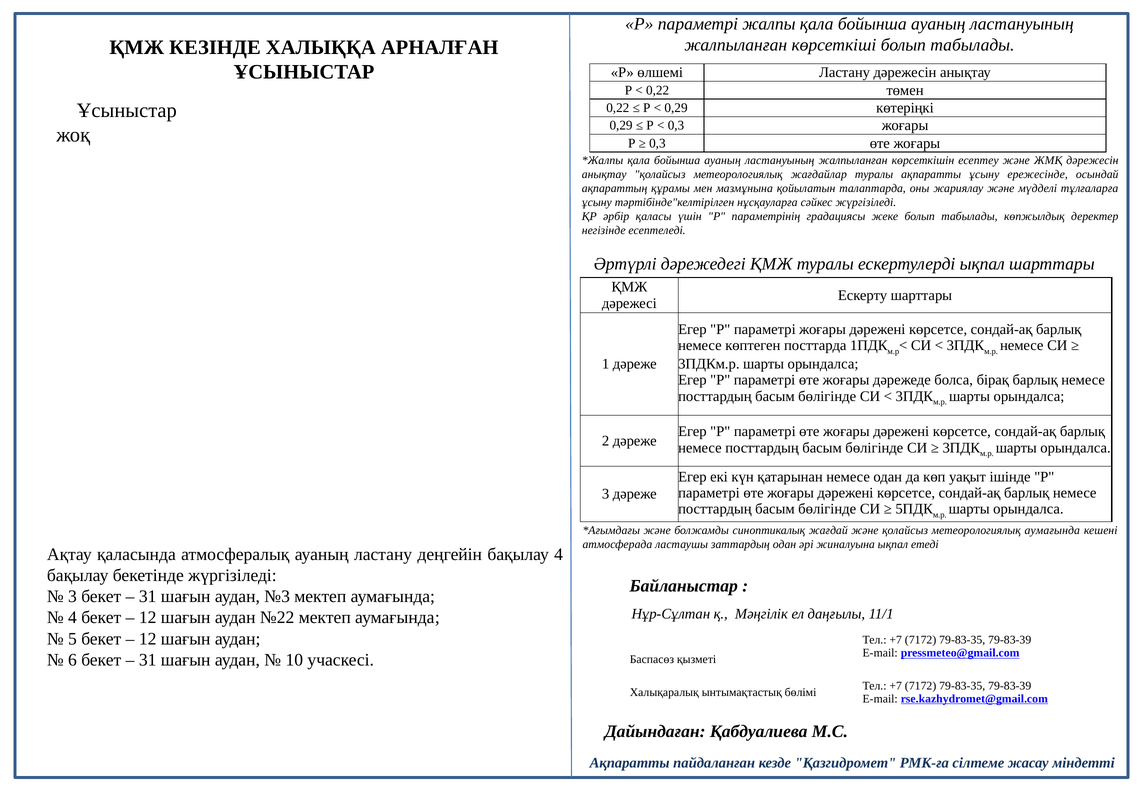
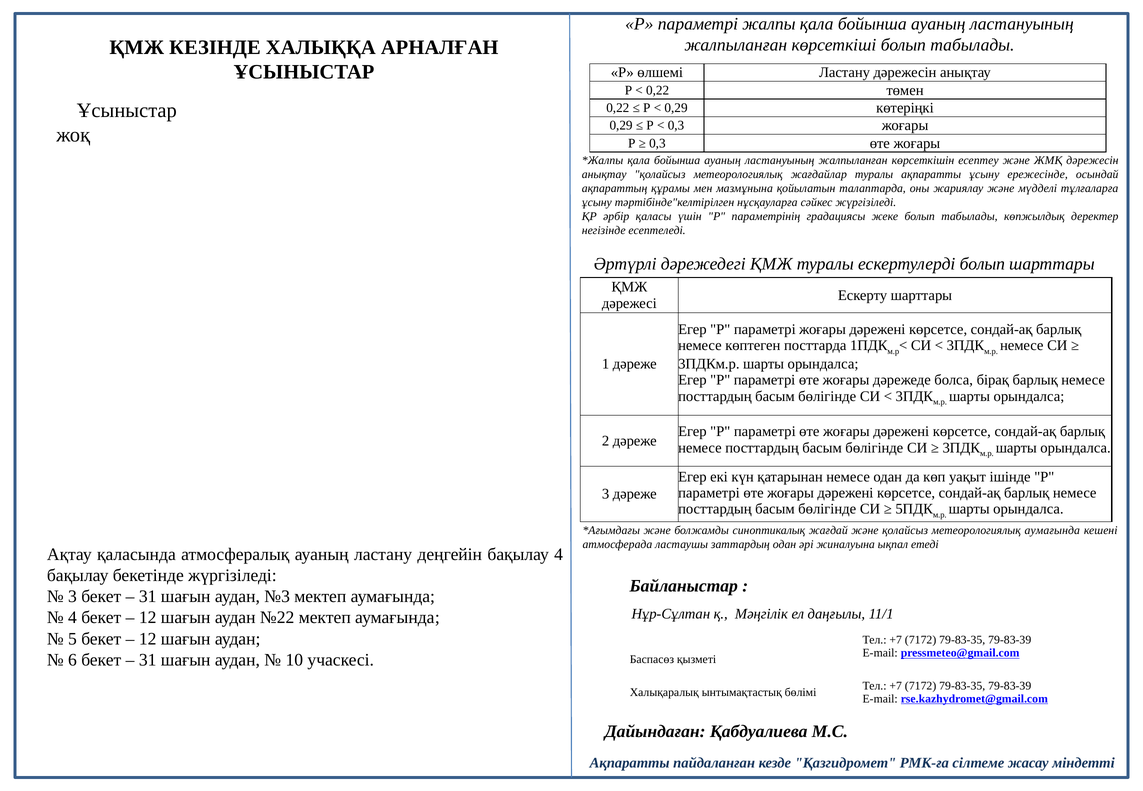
ескертулерді ықпал: ықпал -> болып (982, 264)
